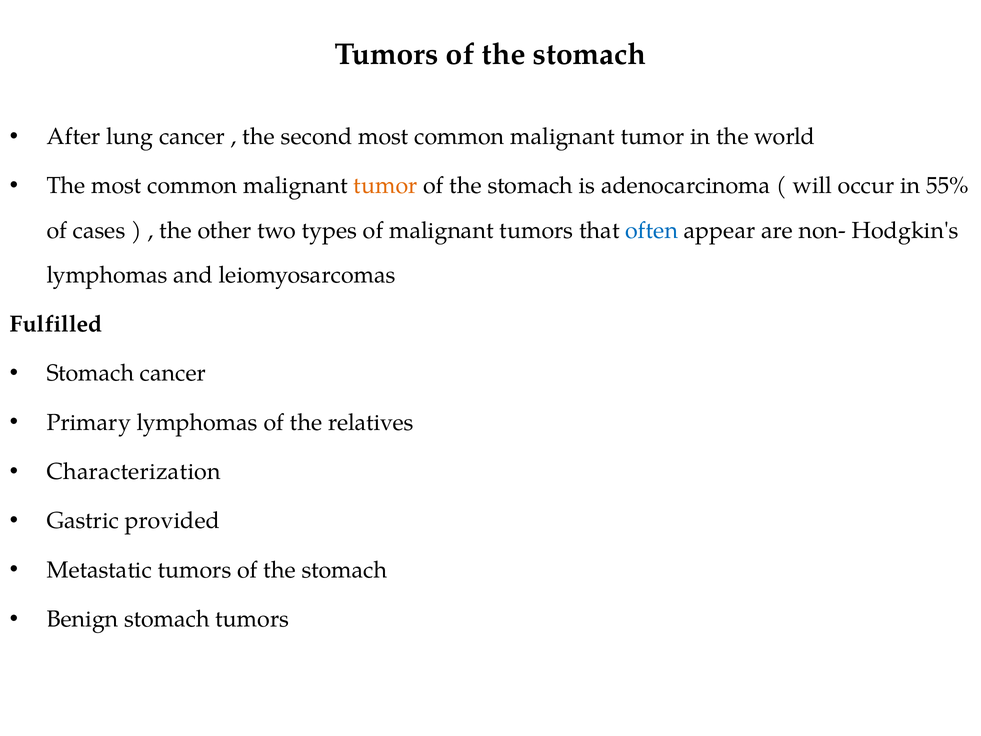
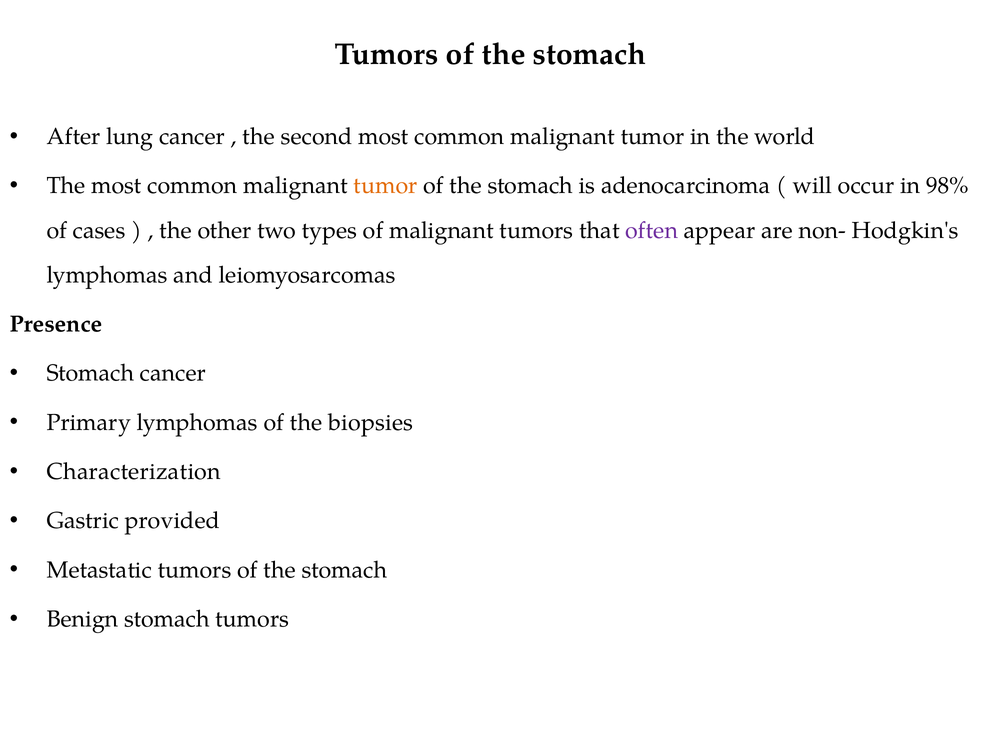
55%: 55% -> 98% (947, 186)
often colour: blue -> purple (652, 230)
Fulfilled: Fulfilled -> Presence (56, 324)
relatives: relatives -> biopsies (371, 422)
